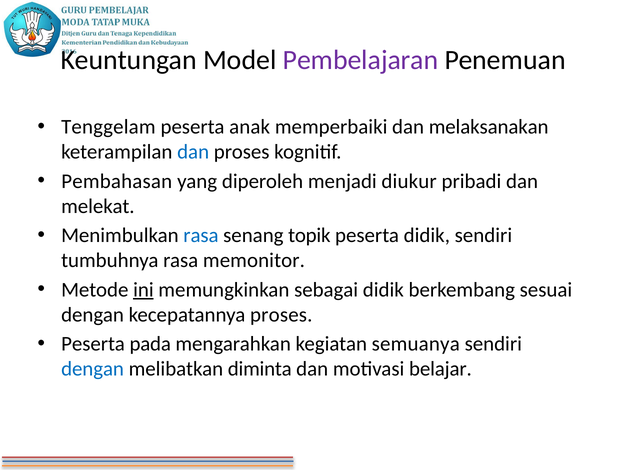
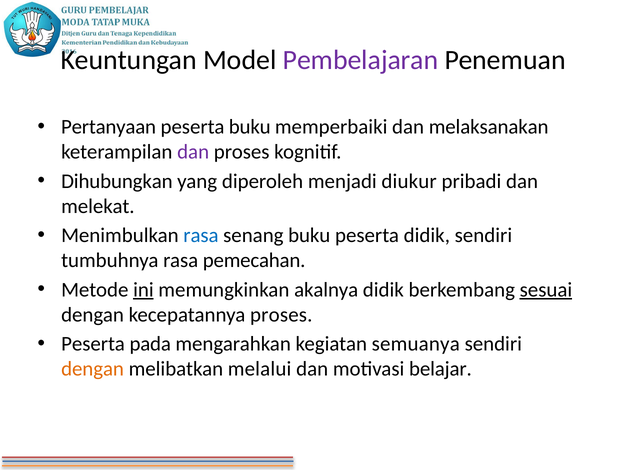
Tenggelam: Tenggelam -> Pertanyaan (109, 127)
peserta anak: anak -> buku (250, 127)
dan colour: blue -> purple (193, 152)
Pembahasan: Pembahasan -> Dihubungkan (117, 181)
senang topik: topik -> buku (309, 236)
memonitor: memonitor -> pemecahan (254, 261)
sebagai: sebagai -> akalnya (326, 290)
sesuai underline: none -> present (546, 290)
dengan colour: blue -> orange (93, 369)
diminta: diminta -> melalui (260, 369)
